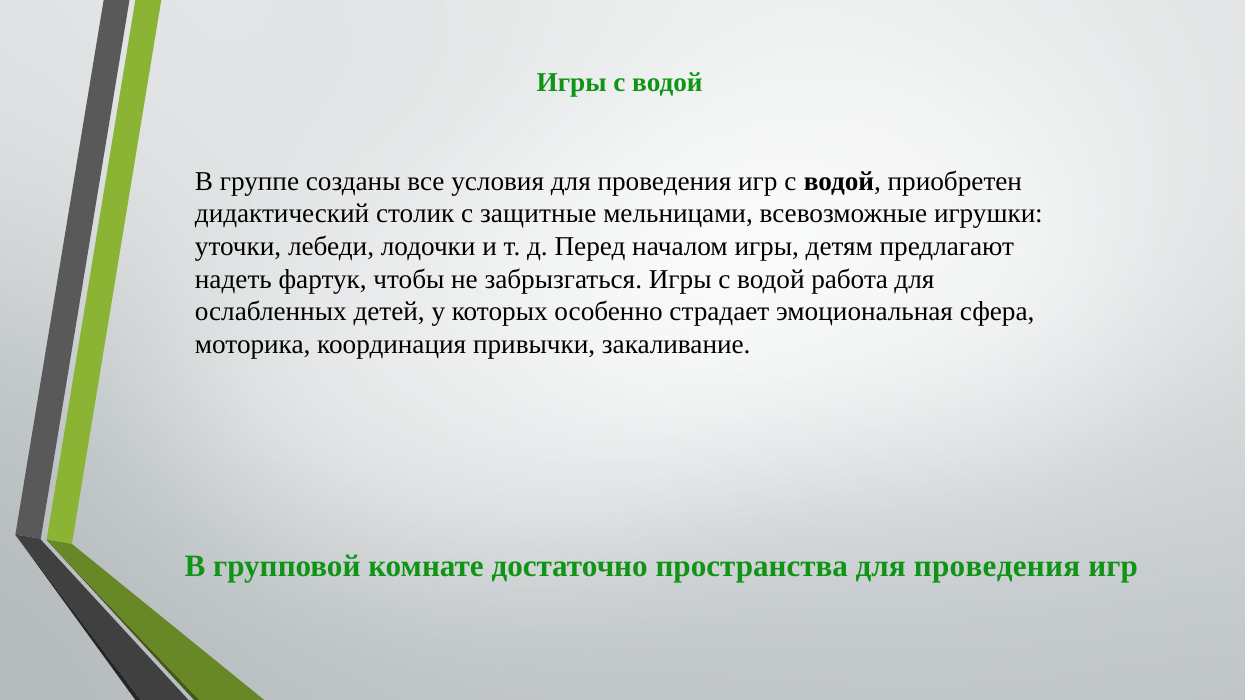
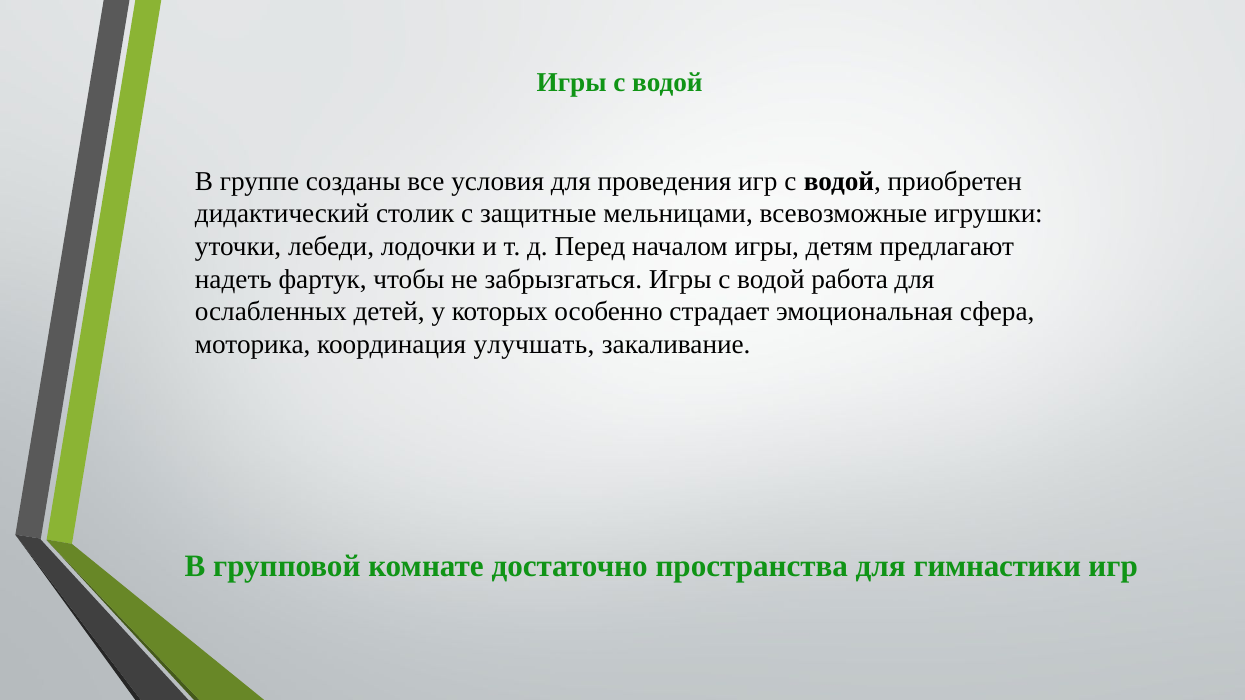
привычки: привычки -> улучшать (534, 345)
пространства для проведения: проведения -> гимнастики (997, 566)
